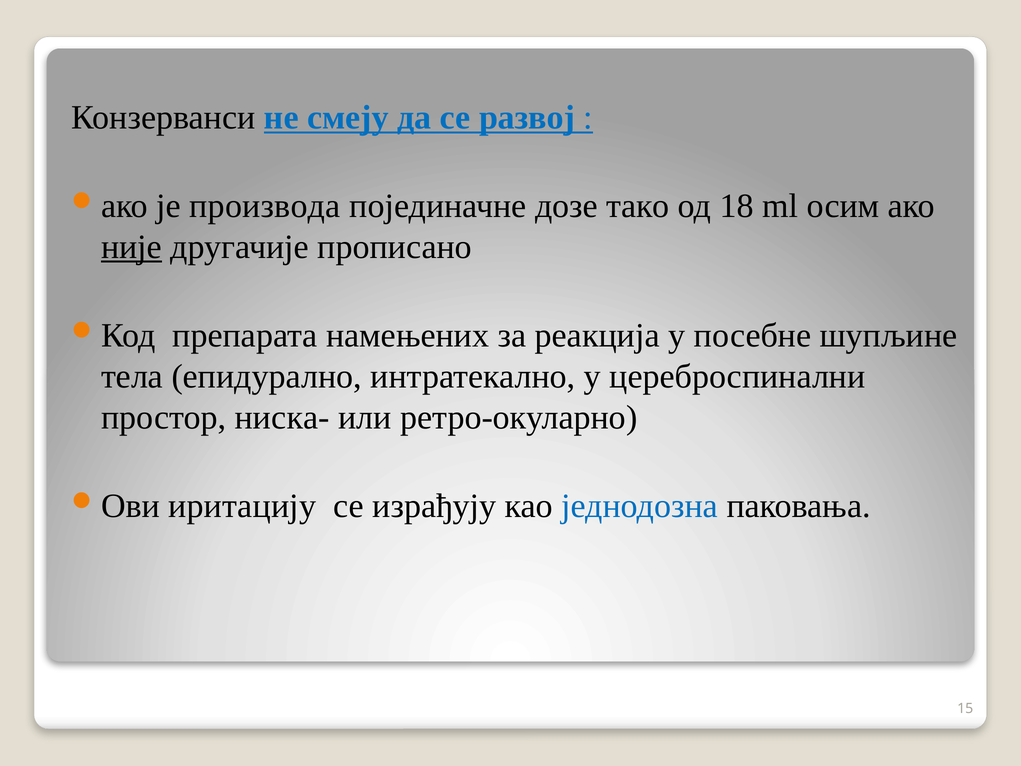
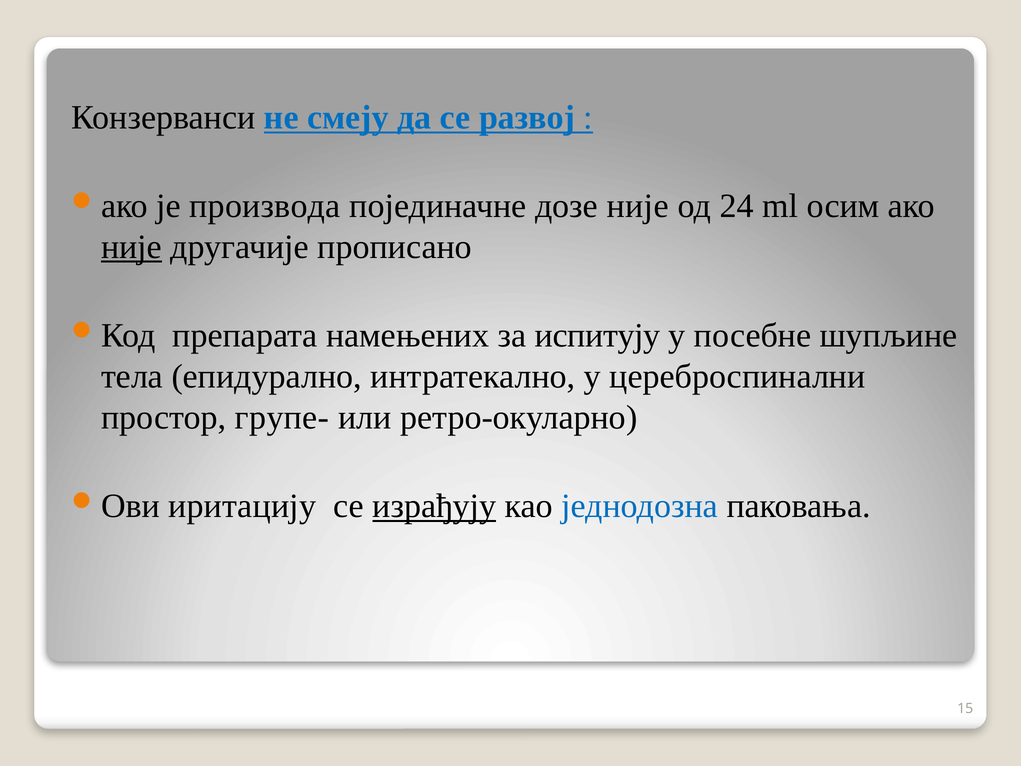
дозе тако: тако -> није (638, 206)
18: 18 -> 24 (737, 206)
реакција: реакција -> испитују (597, 336)
ниска-: ниска- -> групе- (282, 417)
израђују underline: none -> present (434, 506)
